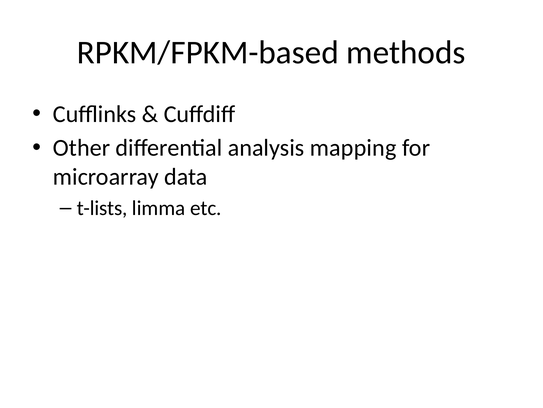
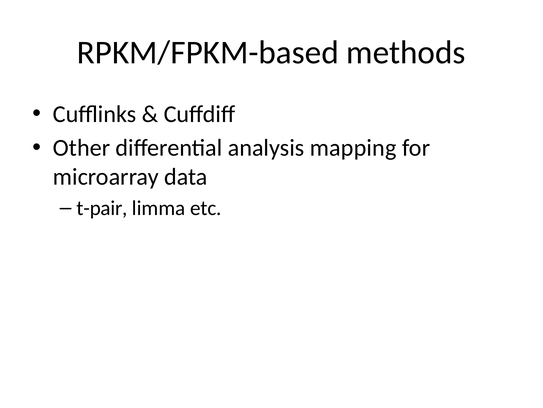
t-lists: t-lists -> t-pair (102, 208)
